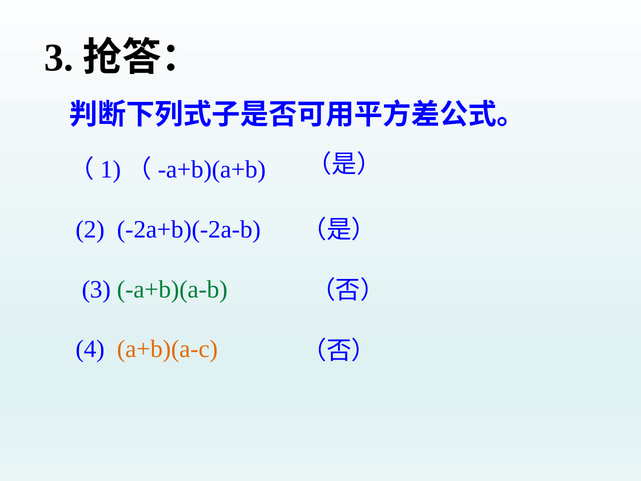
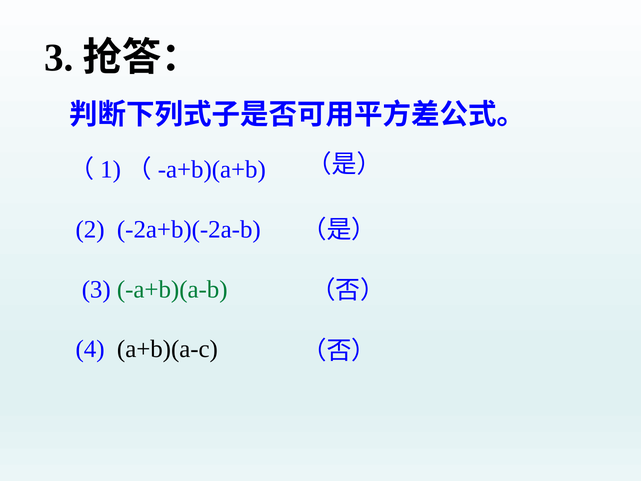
a+b)(a-c colour: orange -> black (167, 349)
